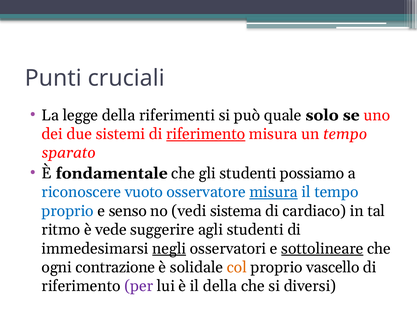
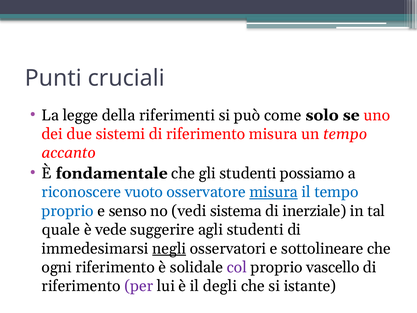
quale: quale -> come (283, 115)
riferimento underline: present -> none (206, 134)
sparato: sparato -> accanto (69, 153)
cardiaco: cardiaco -> inerziale (314, 211)
ritmo: ritmo -> quale (61, 230)
sottolineare underline: present -> none (322, 248)
ogni contrazione: contrazione -> riferimento (115, 267)
col colour: orange -> purple (237, 267)
il della: della -> degli (220, 286)
diversi: diversi -> istante (310, 286)
